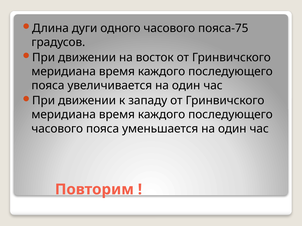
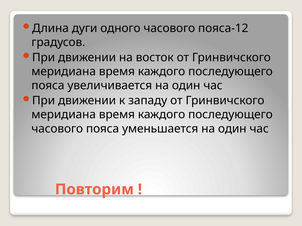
пояса-75: пояса-75 -> пояса-12 (223, 28)
